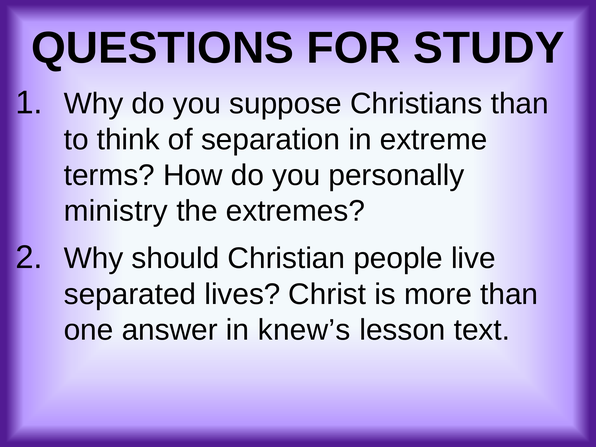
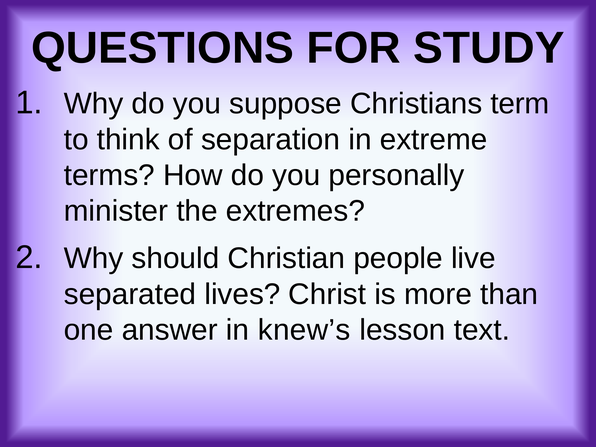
Christians than: than -> term (520, 104)
ministry: ministry -> minister (116, 211)
